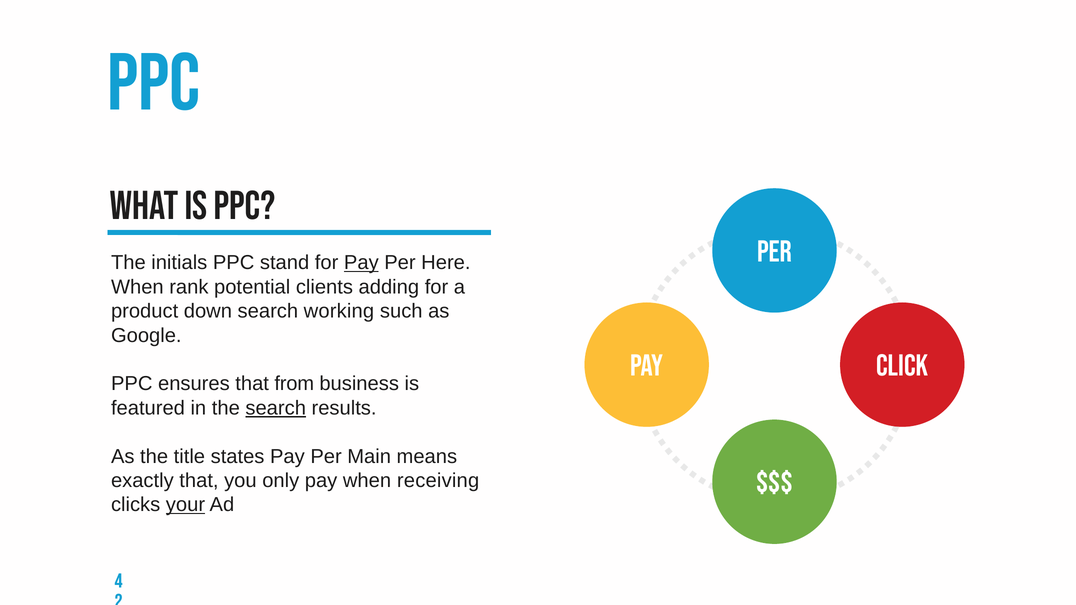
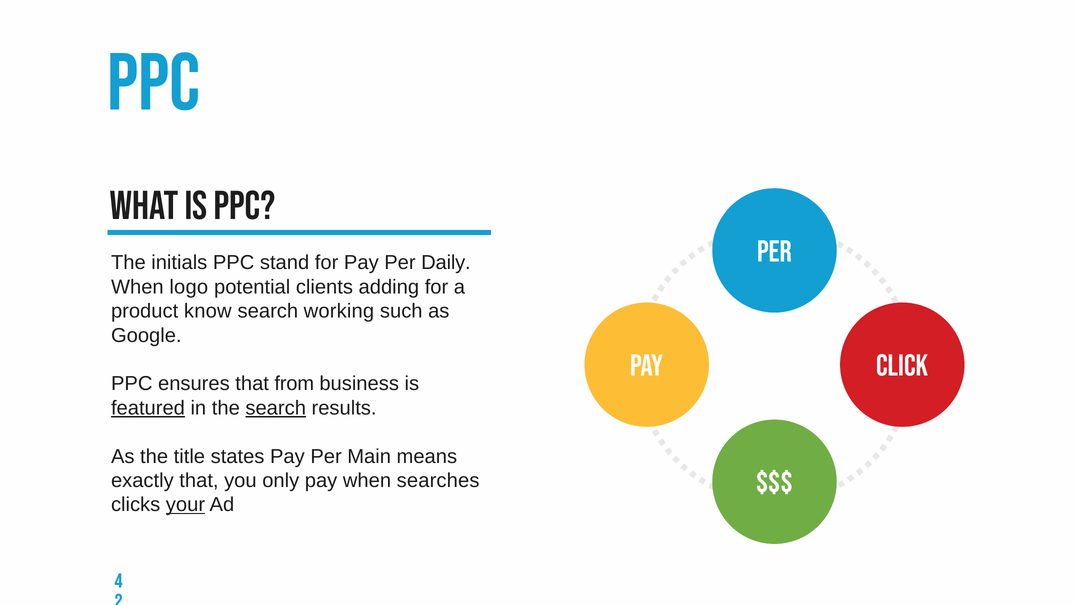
Pay underline: present -> none (361, 263)
Here: Here -> Daily (446, 263)
rank: rank -> logo (189, 287)
down: down -> know (208, 311)
featured underline: none -> present (148, 408)
receiving: receiving -> searches (438, 481)
